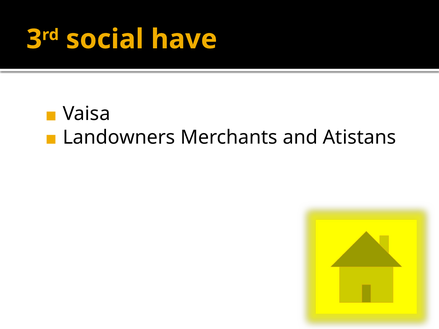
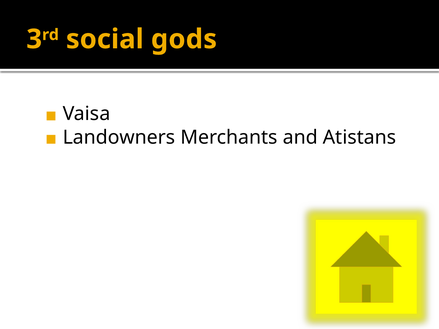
have: have -> gods (184, 39)
